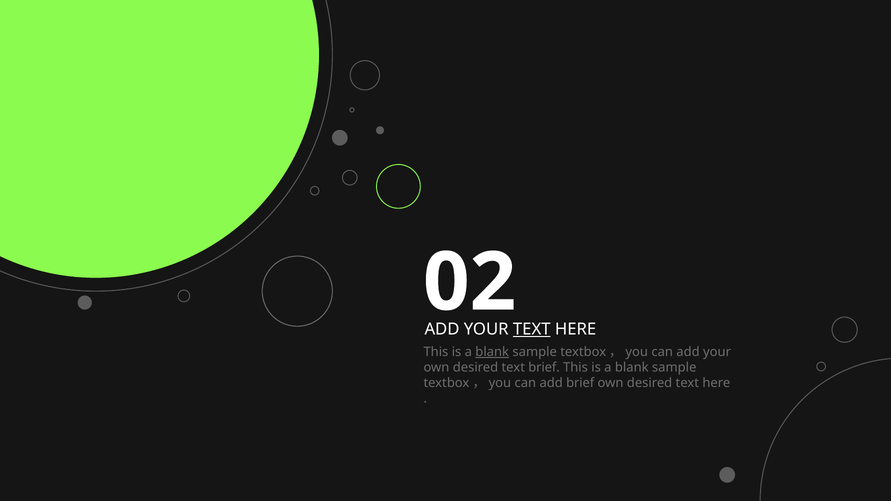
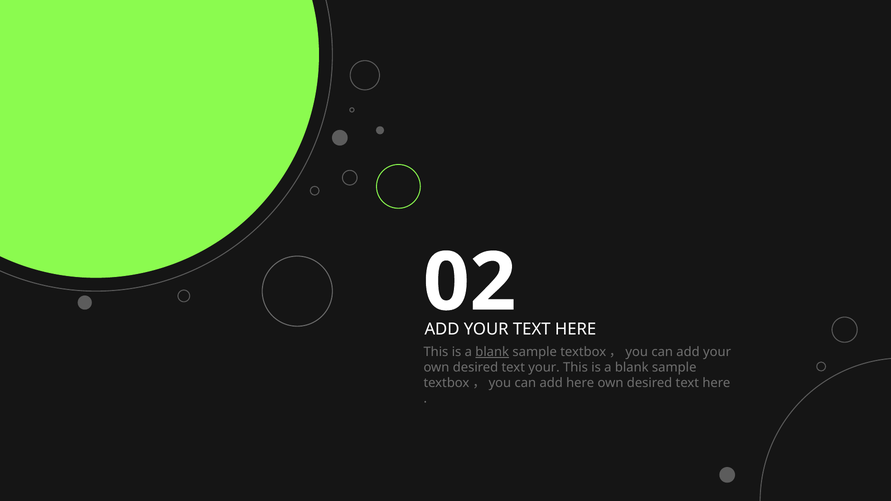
TEXT underline: present -> none (532, 330)
text brief: brief -> your (544, 368)
add brief: brief -> here (580, 383)
